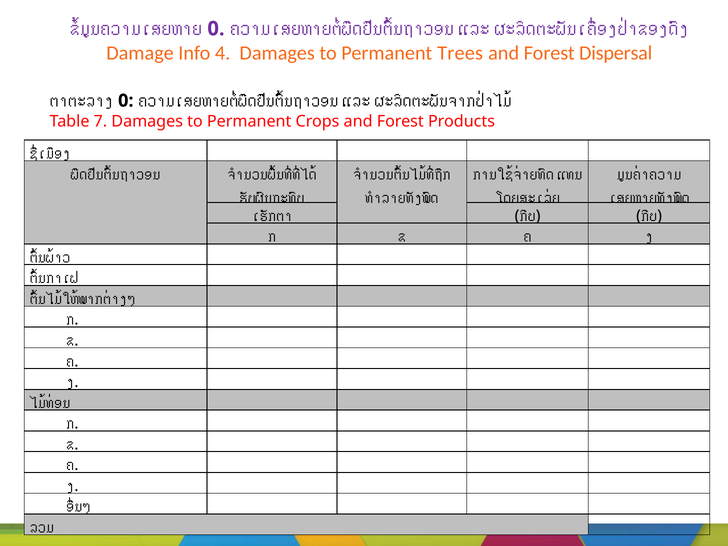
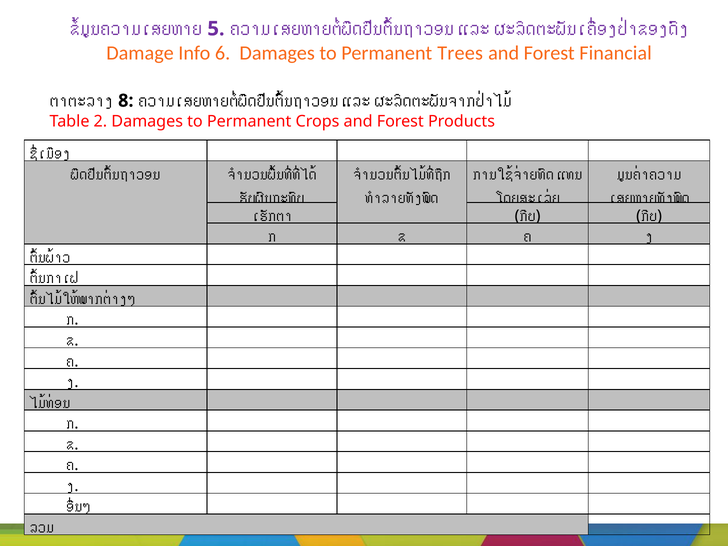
0: 0 -> 5 (216, 29)
4: 4 -> 6 (223, 53)
Dispersal: Dispersal -> Financial (616, 53)
0: 0 -> 8 (126, 101)
7: 7 -> 2 (100, 121)
